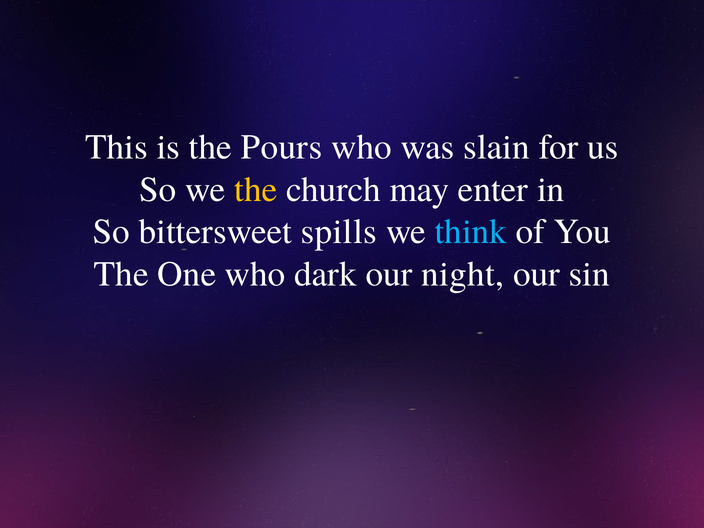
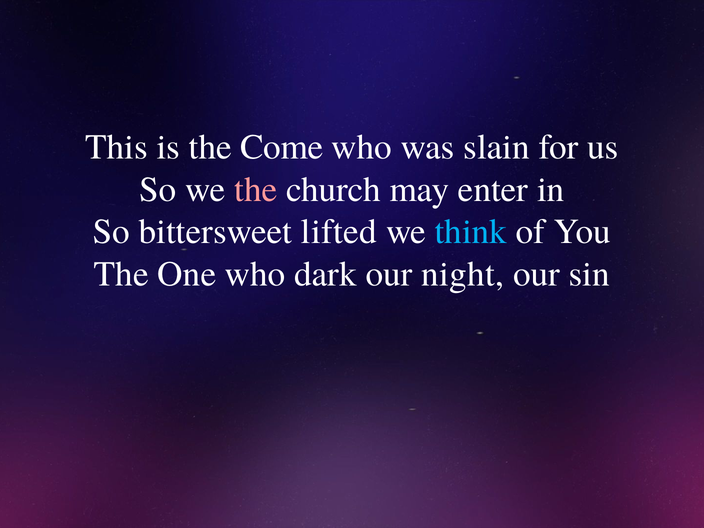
Pours: Pours -> Come (282, 147)
the colour: yellow -> pink (256, 190)
spills: spills -> lifted (339, 232)
